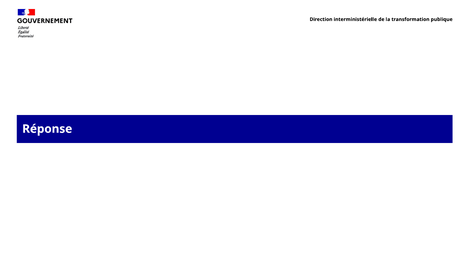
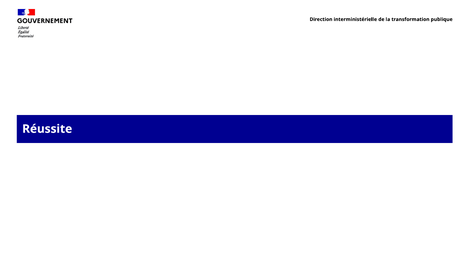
Réponse: Réponse -> Réussite (47, 129)
